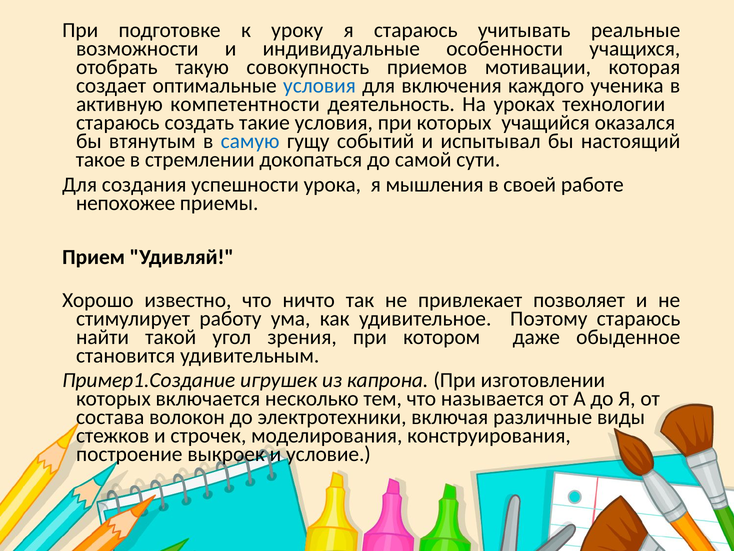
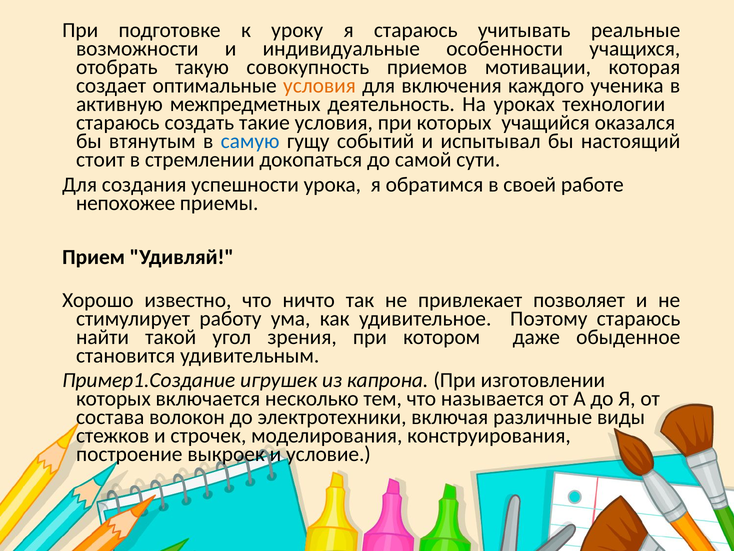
условия colour: blue -> orange (319, 86)
компетентности: компетентности -> межпредметных (245, 104)
такое: такое -> стоит (100, 160)
мышления: мышления -> обратимся (435, 184)
